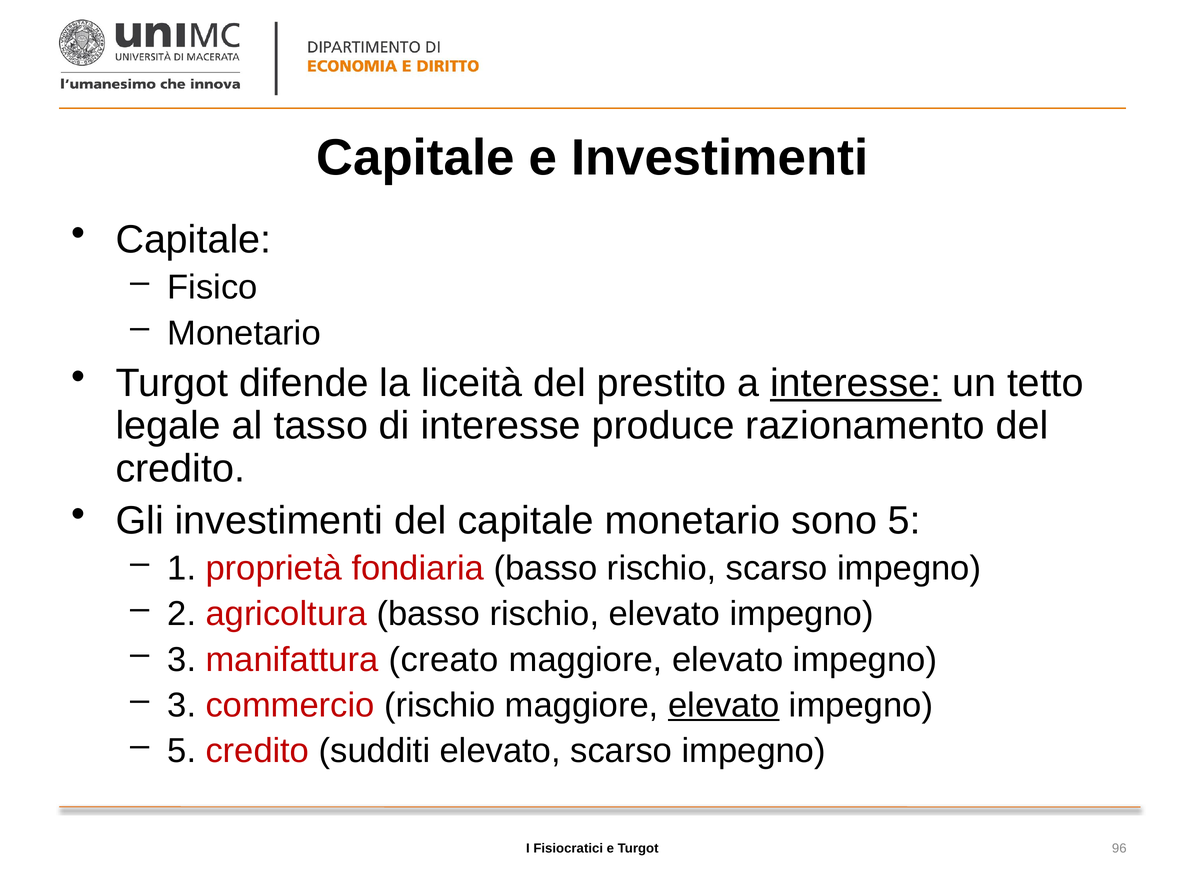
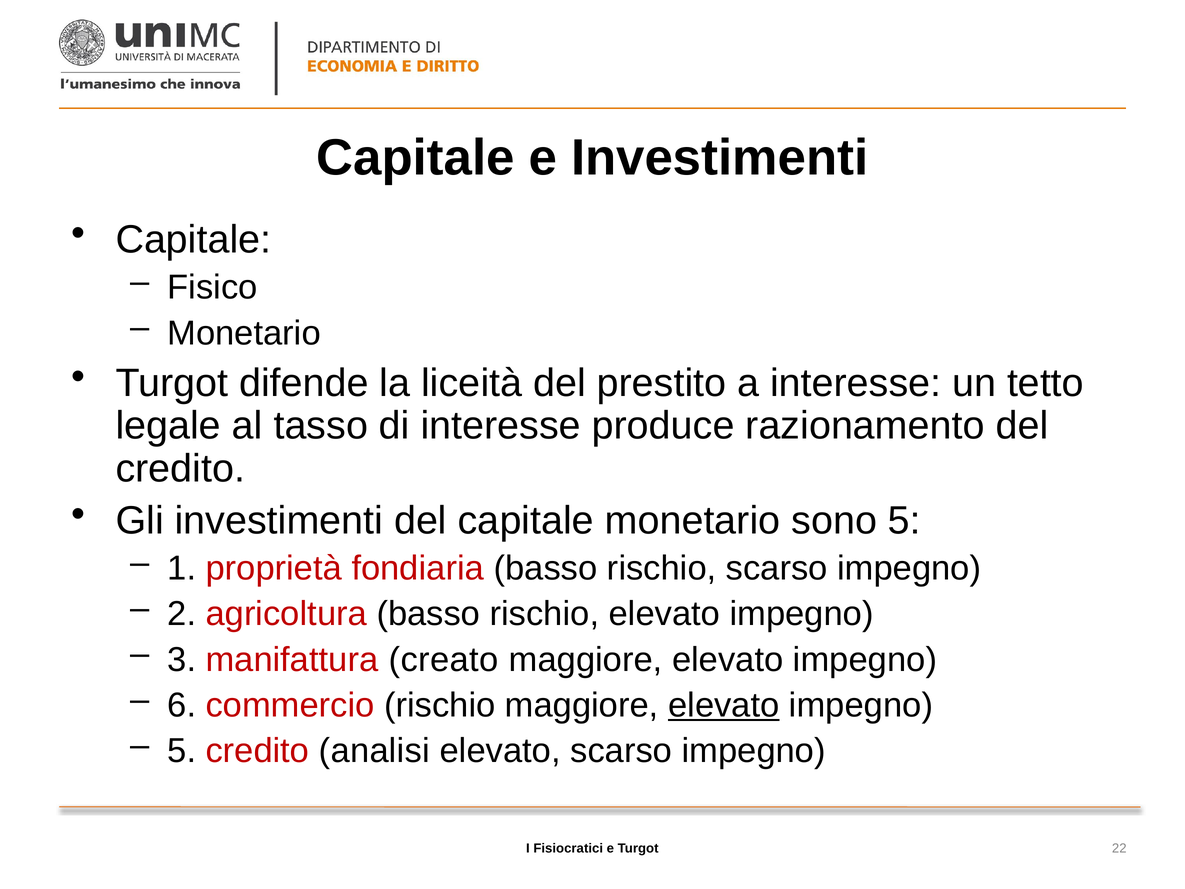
interesse underline: present -> none (856, 383)
3: 3 -> 6 (182, 705)
sudditi: sudditi -> analisi (374, 751)
96: 96 -> 22 (1119, 848)
